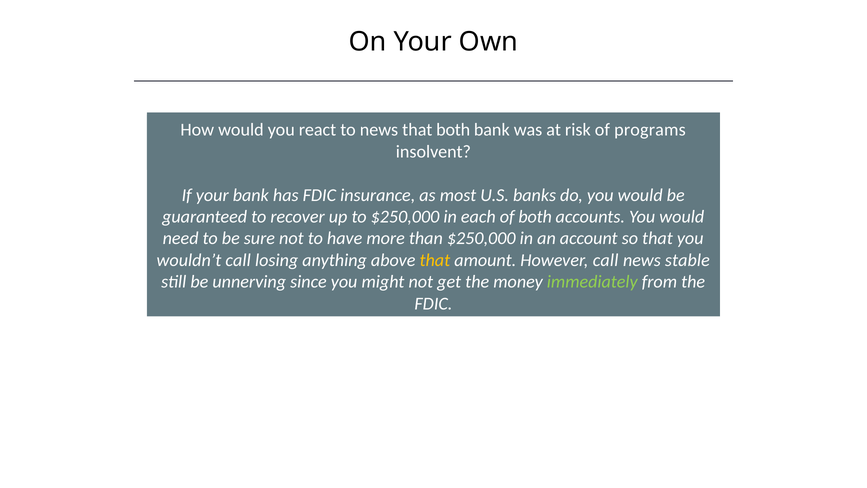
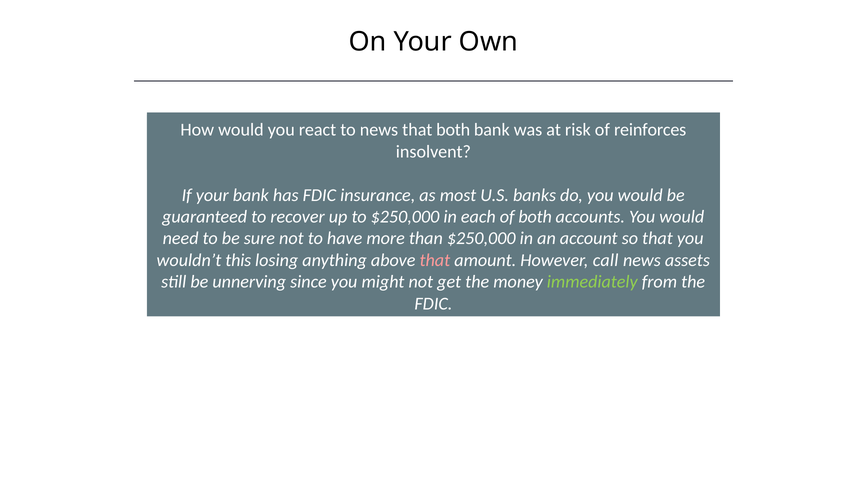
programs: programs -> reinforces (650, 130)
wouldn’t call: call -> this (238, 260)
that colour: yellow -> pink (435, 260)
stable: stable -> assets (687, 260)
